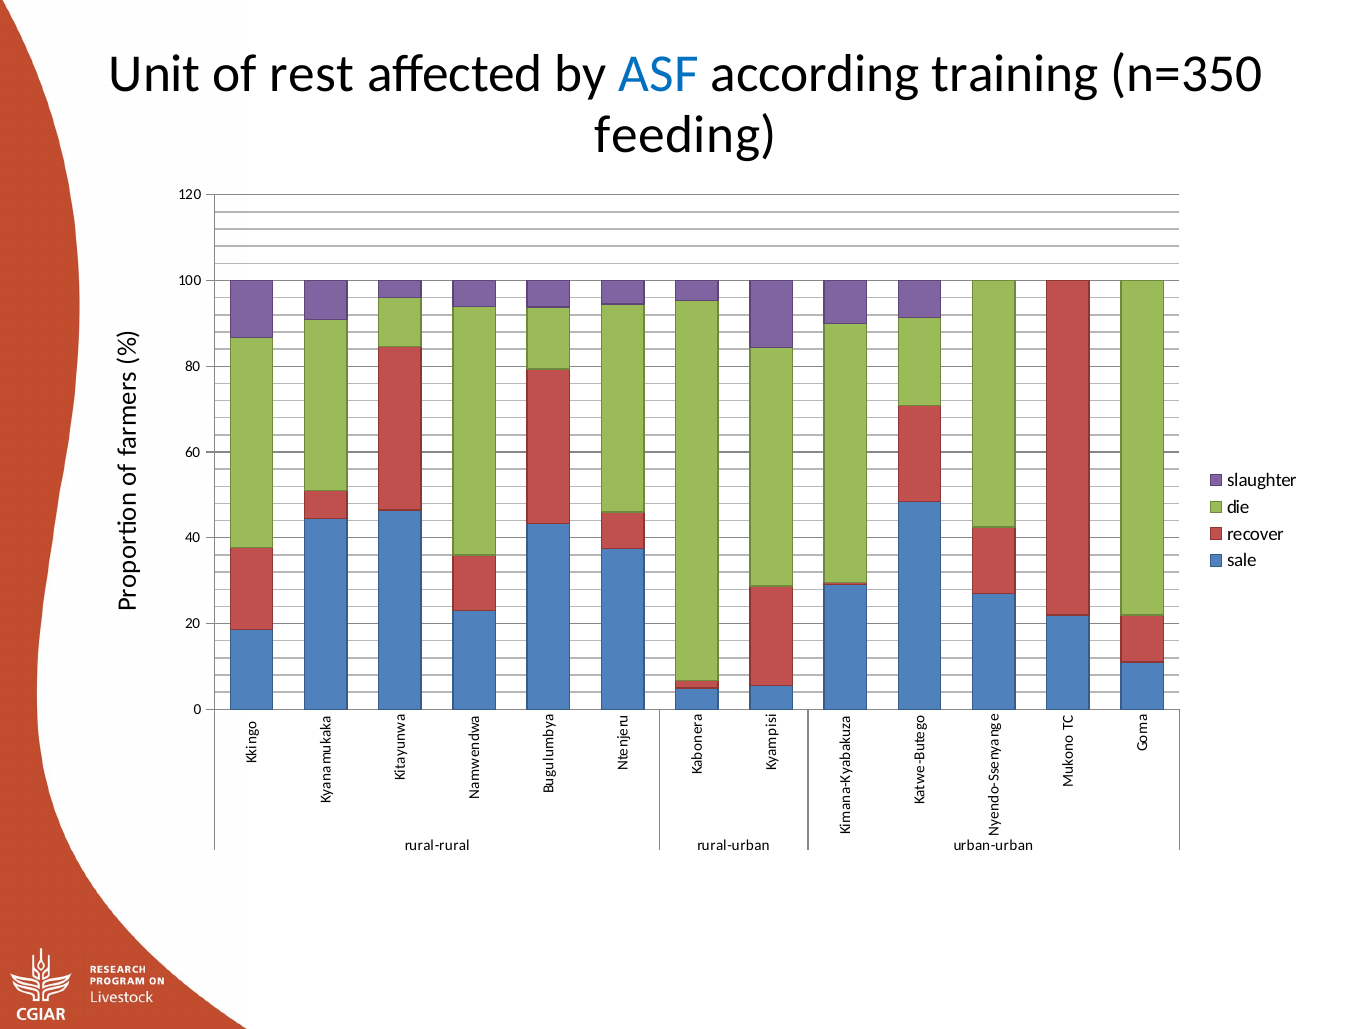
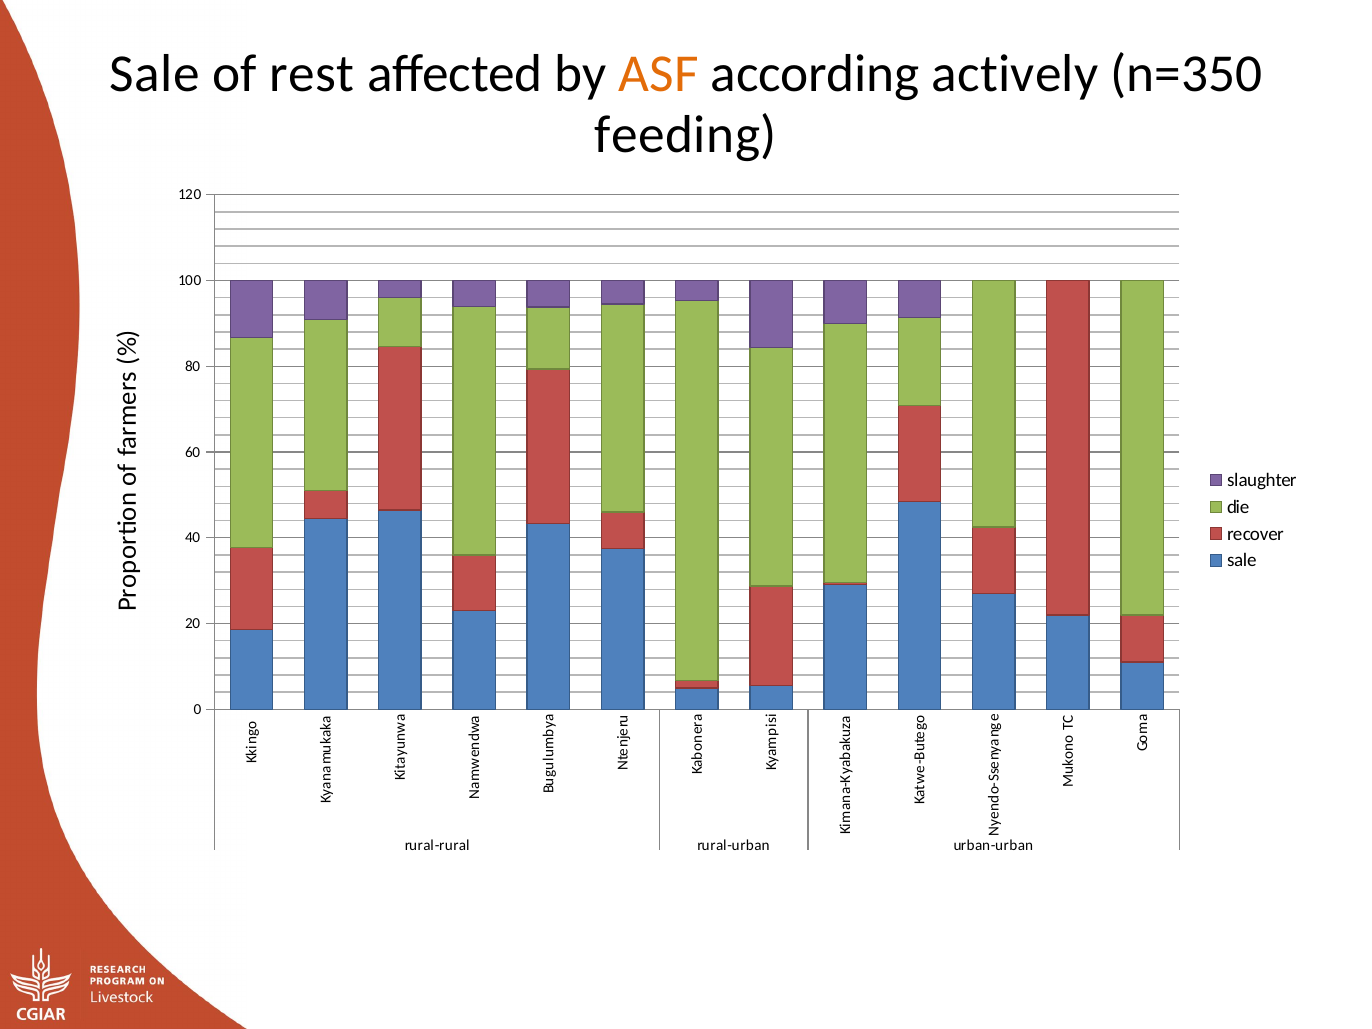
Unit: Unit -> Sale (155, 74)
ASF colour: blue -> orange (659, 74)
training: training -> actively (1015, 74)
